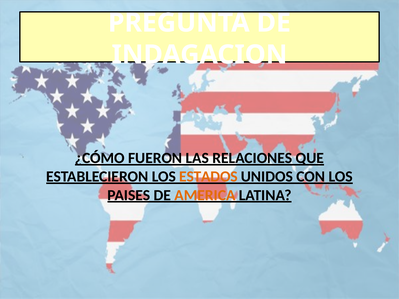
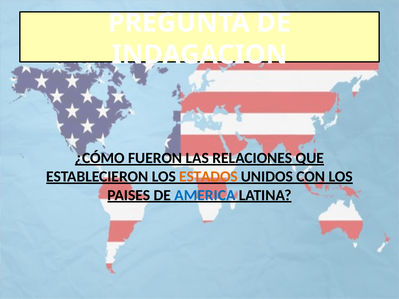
AMERICA colour: orange -> blue (205, 195)
